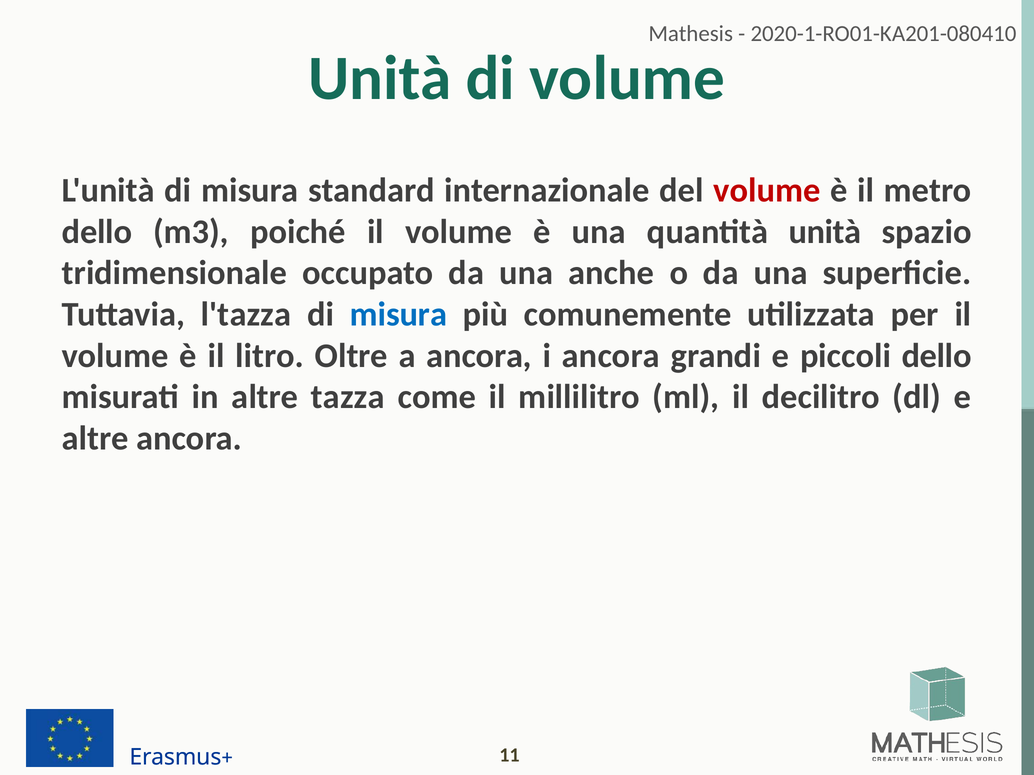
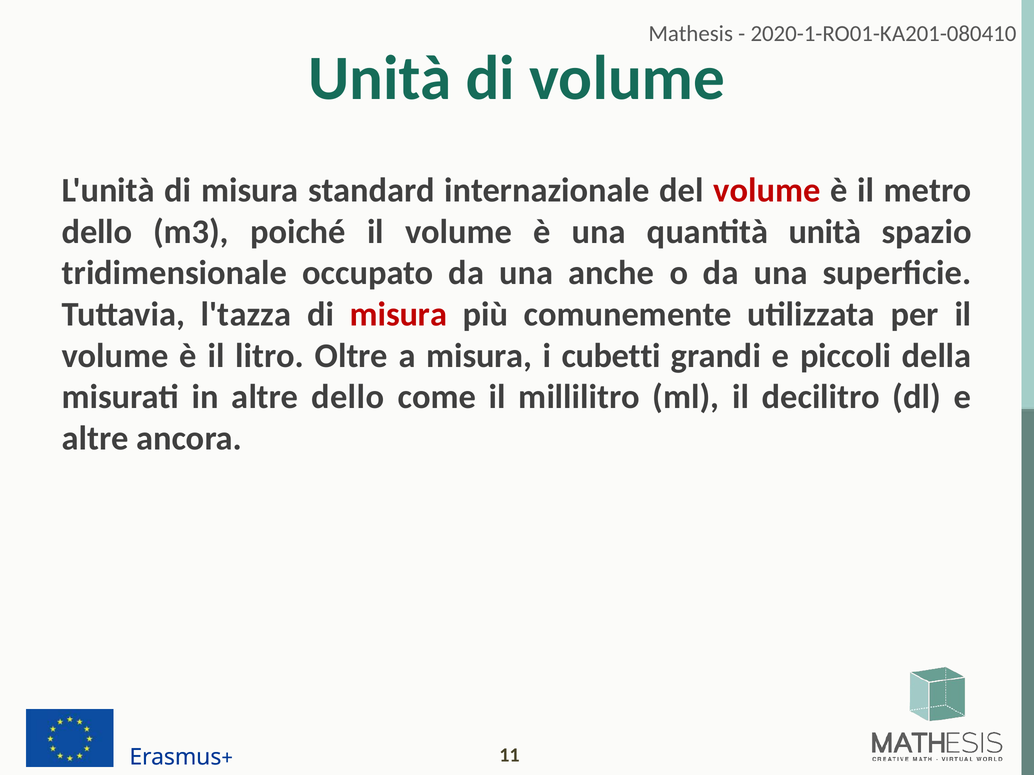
misura colour: blue -> red (398, 315)
a ancora: ancora -> misura (479, 356)
i ancora: ancora -> cubetti (611, 356)
piccoli dello: dello -> della (937, 356)
altre tazza: tazza -> dello (348, 397)
